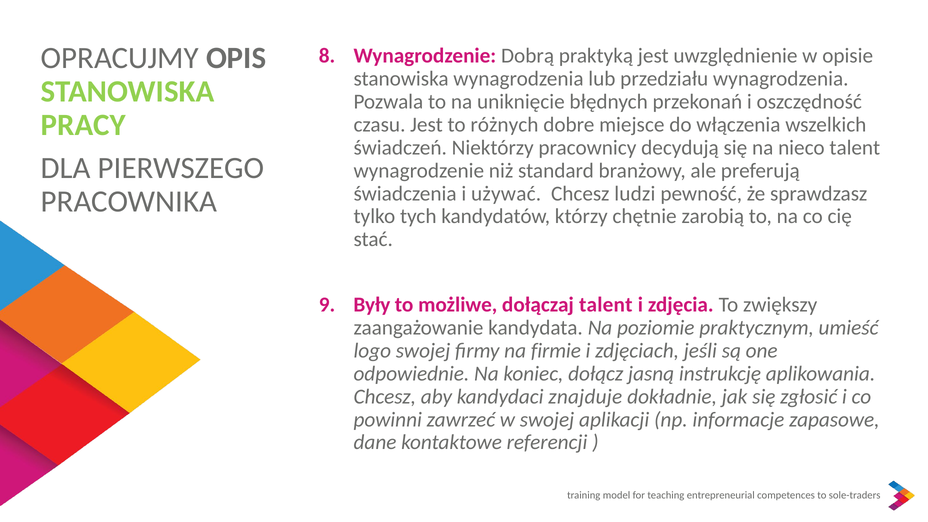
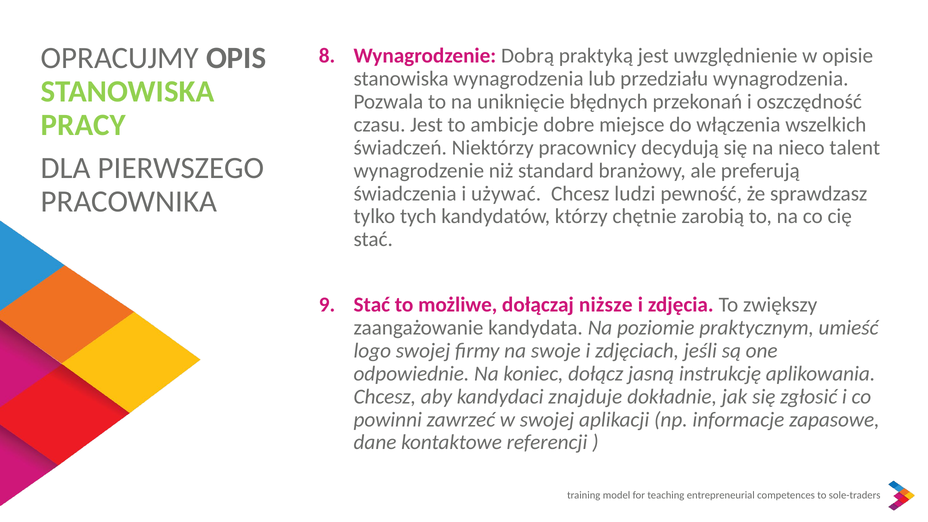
różnych: różnych -> ambicje (504, 125)
Były: Były -> Stać (372, 305)
dołączaj talent: talent -> niższe (606, 305)
firmie: firmie -> swoje (556, 351)
